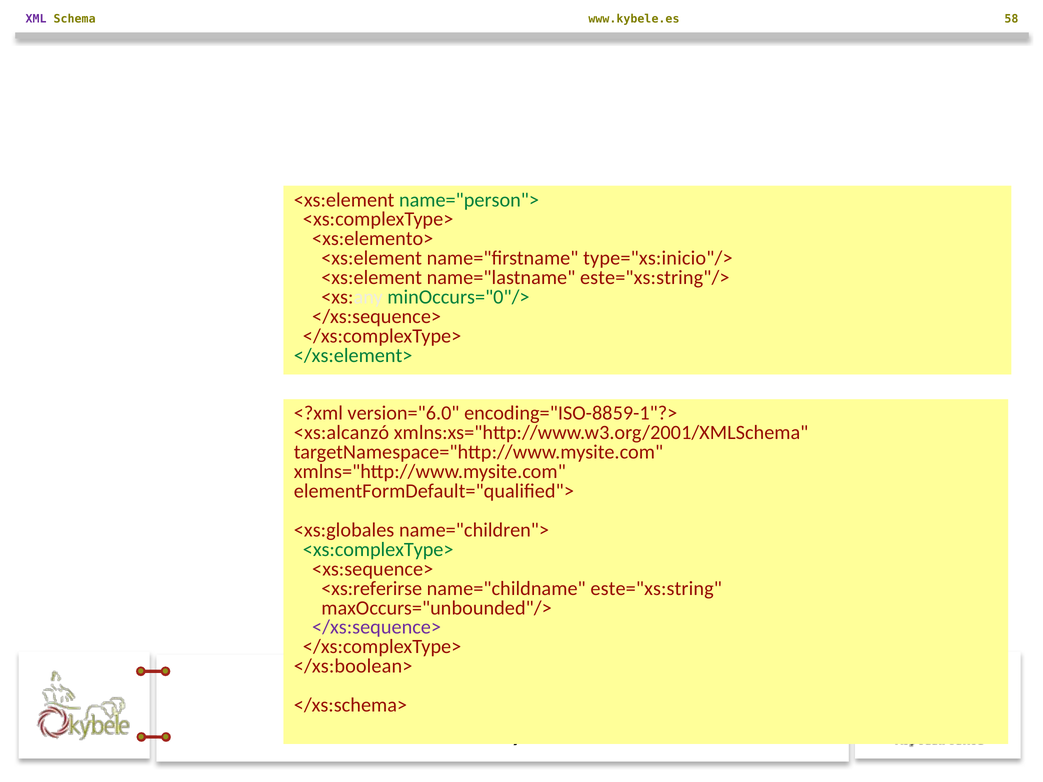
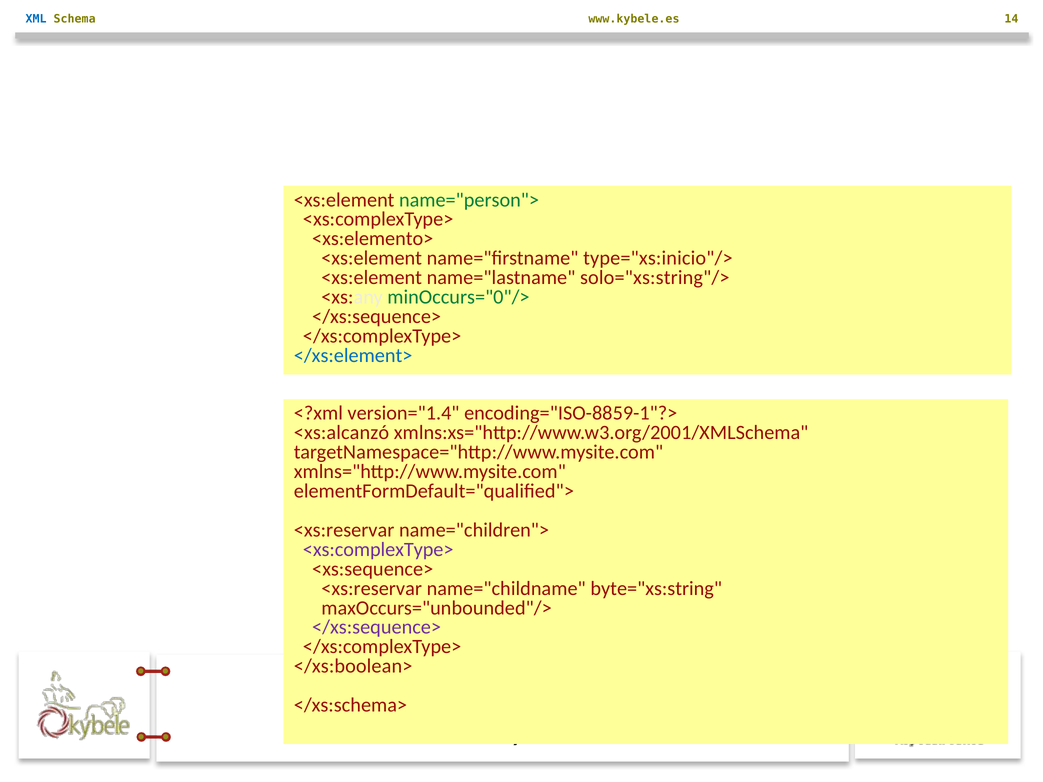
XML colour: purple -> blue (36, 19)
58: 58 -> 14 (1011, 19)
este="xs:string"/>: este="xs:string"/> -> solo="xs:string"/> (655, 278)
</xs:element> colour: green -> blue (353, 356)
version="6.0: version="6.0 -> version="1.4 (403, 413)
<xs:globales: <xs:globales -> <xs:reservar (344, 530)
<xs:complexType> colour: green -> purple (378, 550)
<xs:referirse: <xs:referirse -> <xs:reservar (372, 589)
este="xs:string: este="xs:string -> byte="xs:string (656, 589)
